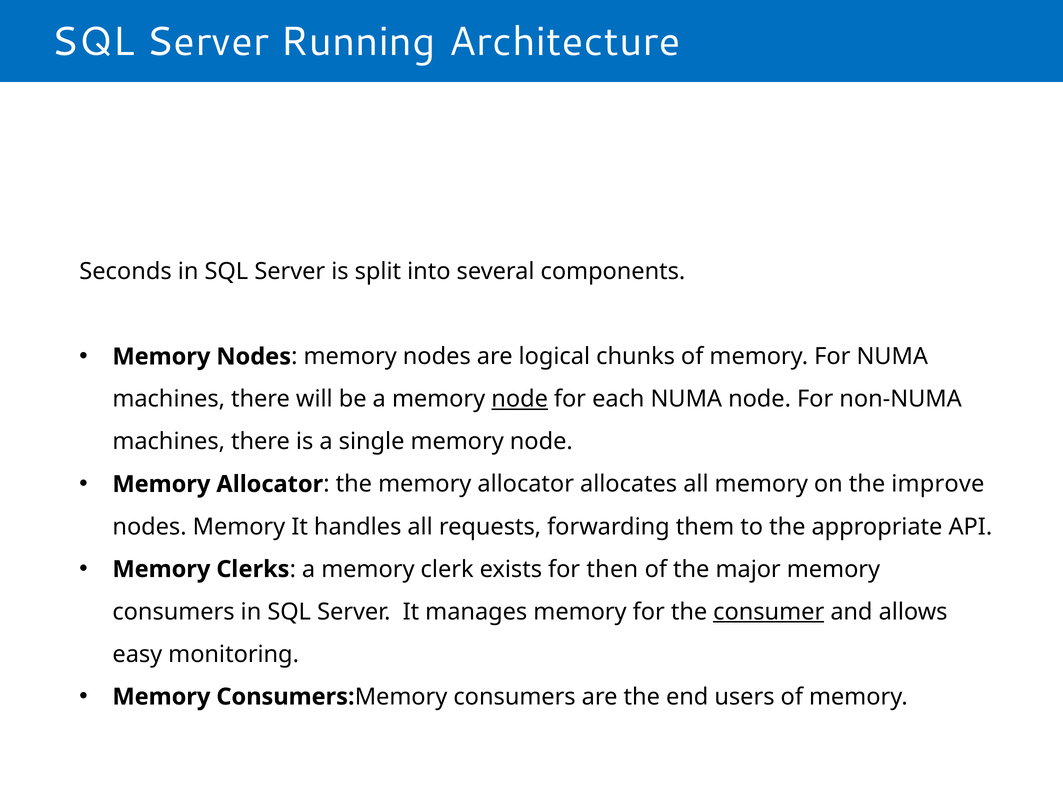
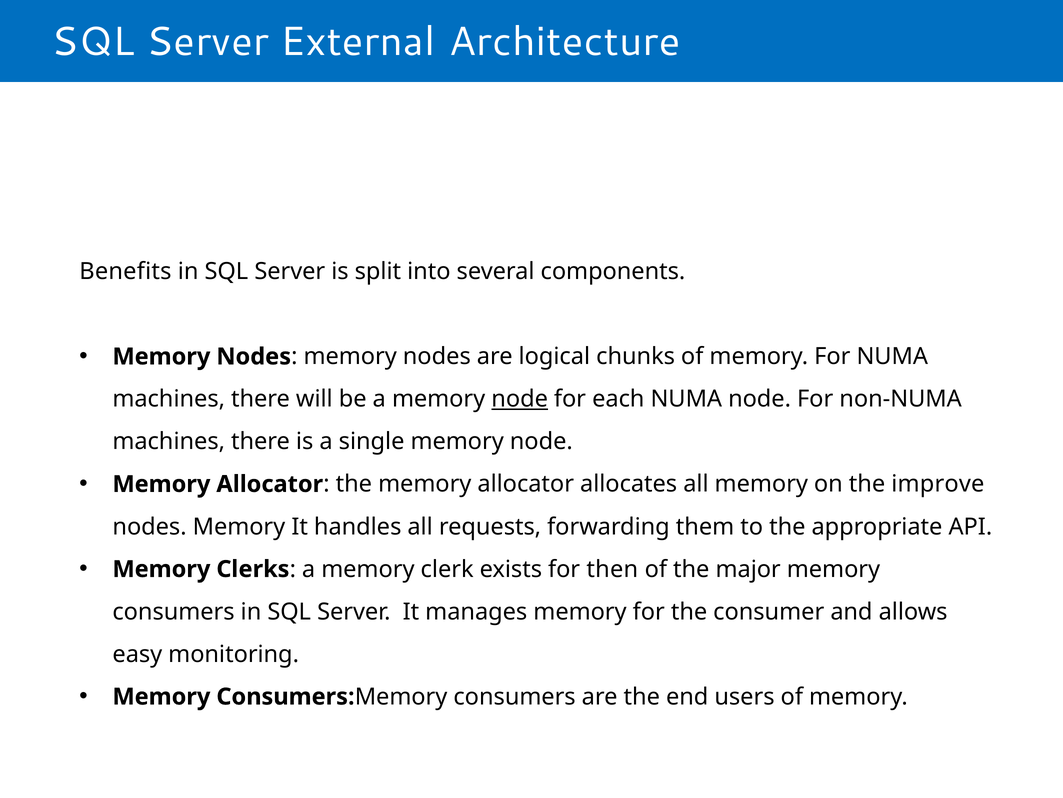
Running: Running -> External (358, 42)
Seconds: Seconds -> Benefits (125, 271)
consumer underline: present -> none (769, 611)
